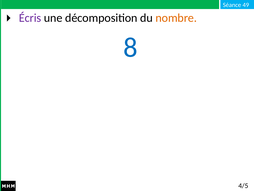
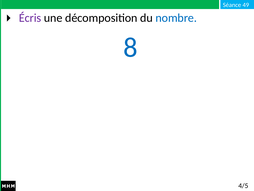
nombre colour: orange -> blue (176, 18)
